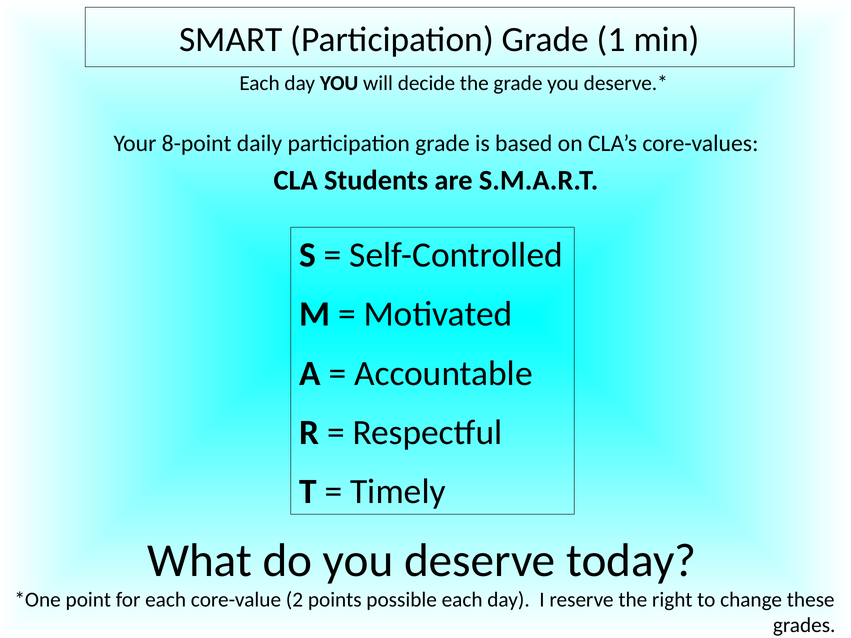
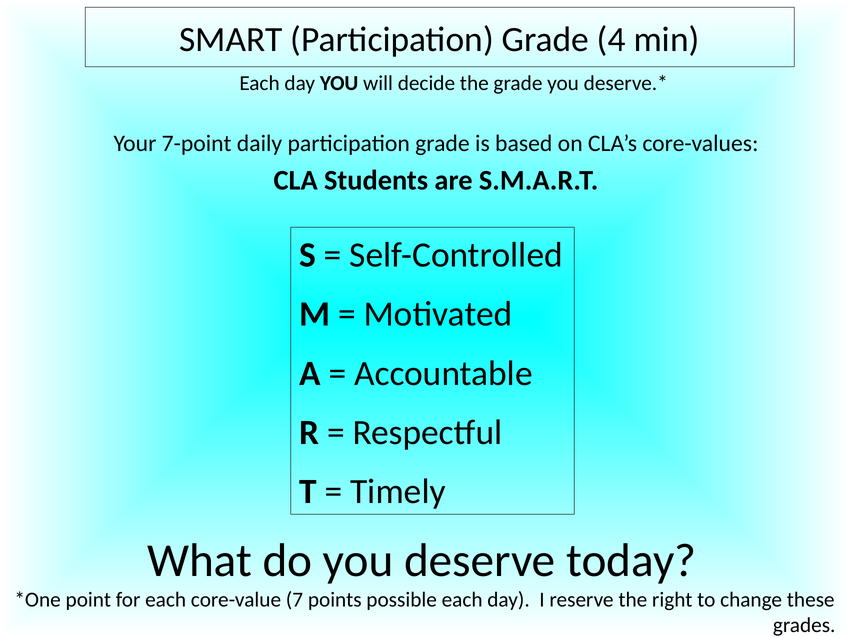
1: 1 -> 4 (611, 39)
8-point: 8-point -> 7-point (197, 143)
2: 2 -> 7 (294, 600)
